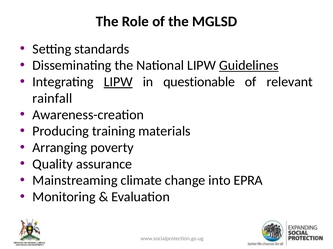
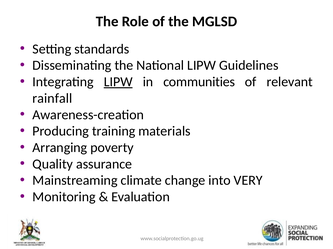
Guidelines underline: present -> none (249, 66)
questionable: questionable -> communities (199, 82)
EPRA: EPRA -> VERY (248, 181)
